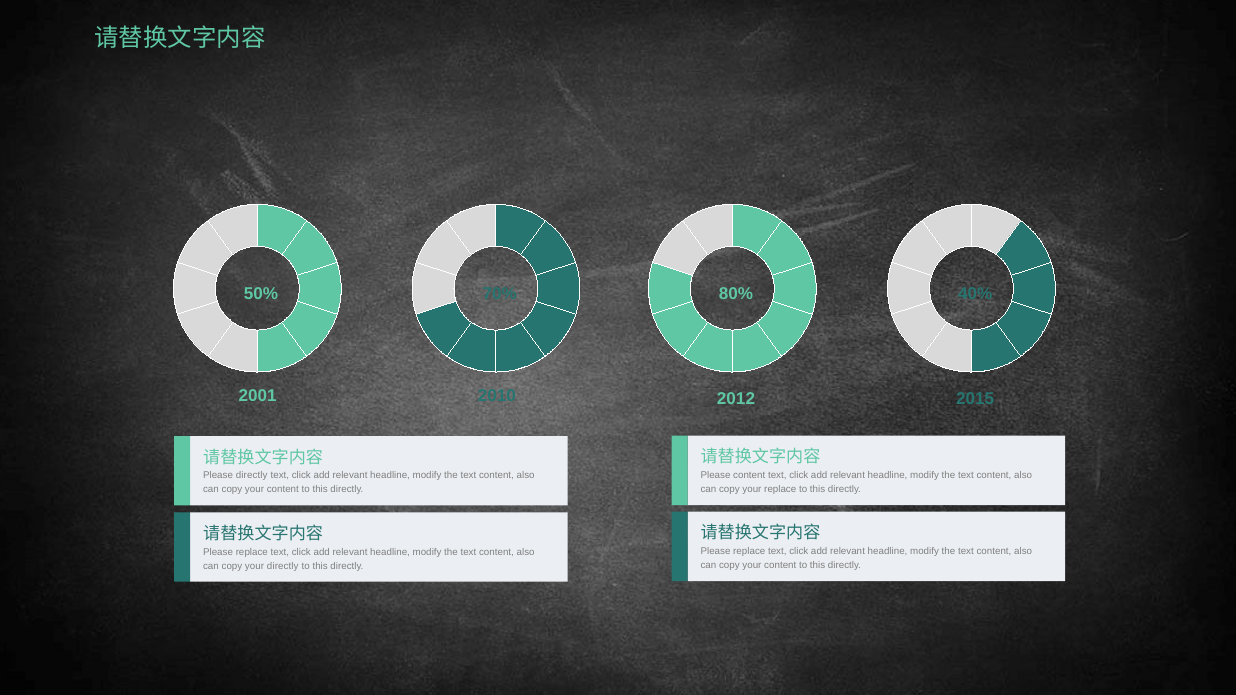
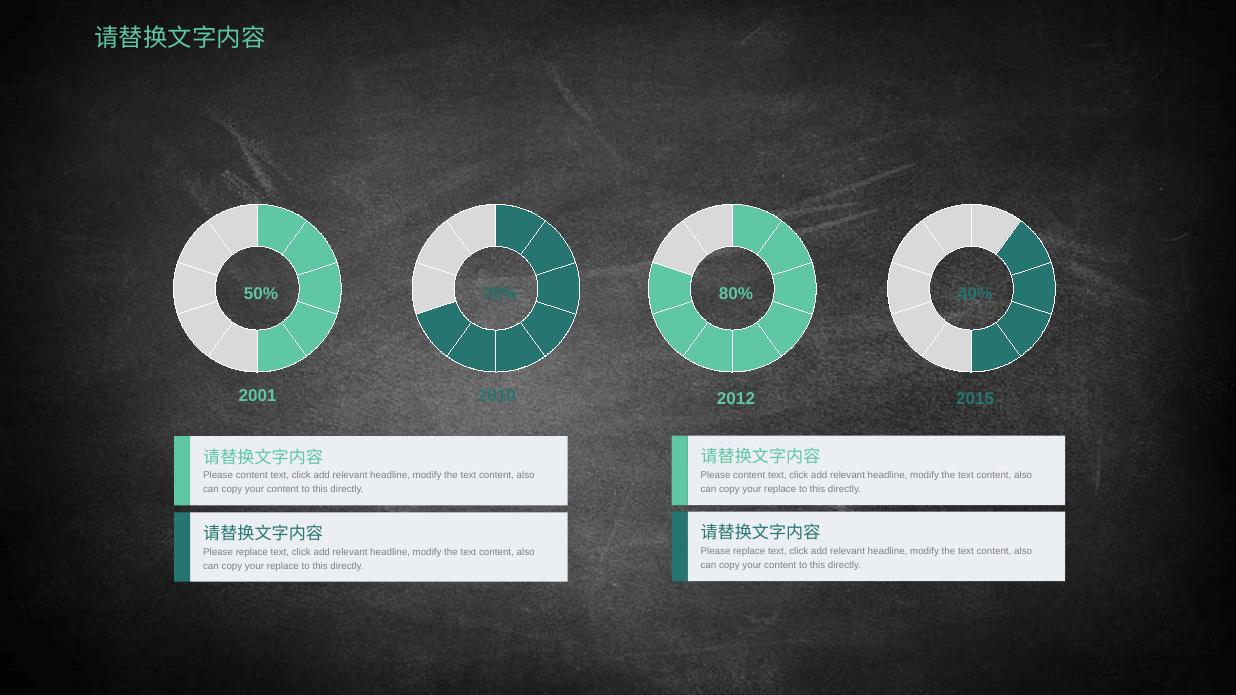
directly: directly -> content (252, 476)
directly: directly -> replace (283, 566)
